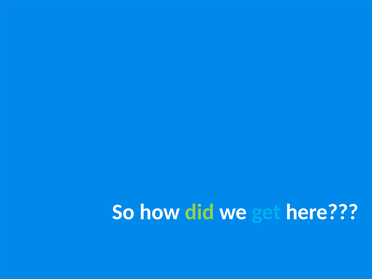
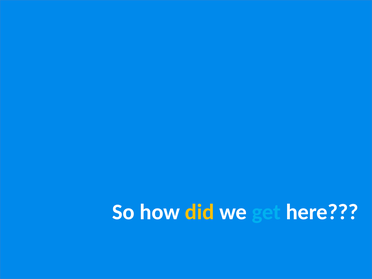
did colour: light green -> yellow (200, 212)
